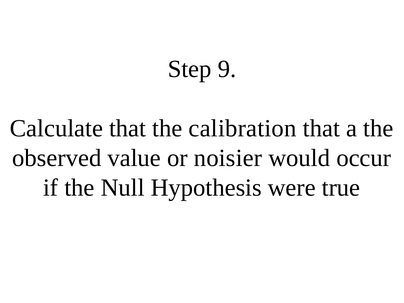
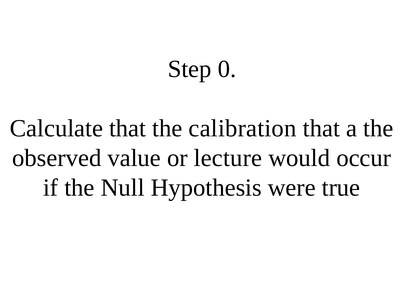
9: 9 -> 0 (227, 69)
noisier: noisier -> lecture (228, 158)
